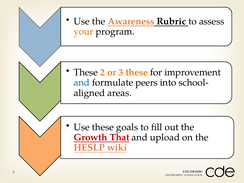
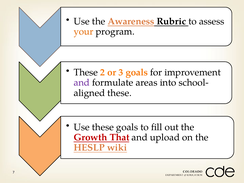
3 these: these -> goals (137, 72)
and colour: blue -> purple (82, 83)
peers: peers -> areas (147, 83)
areas: areas -> these (120, 93)
